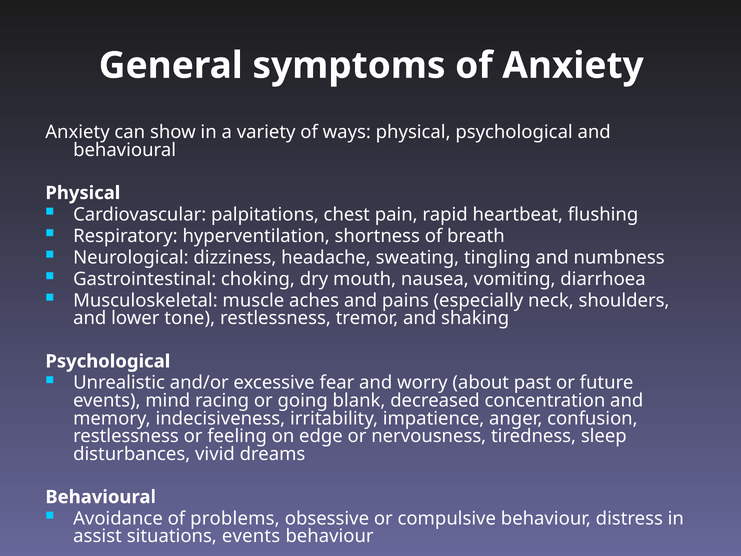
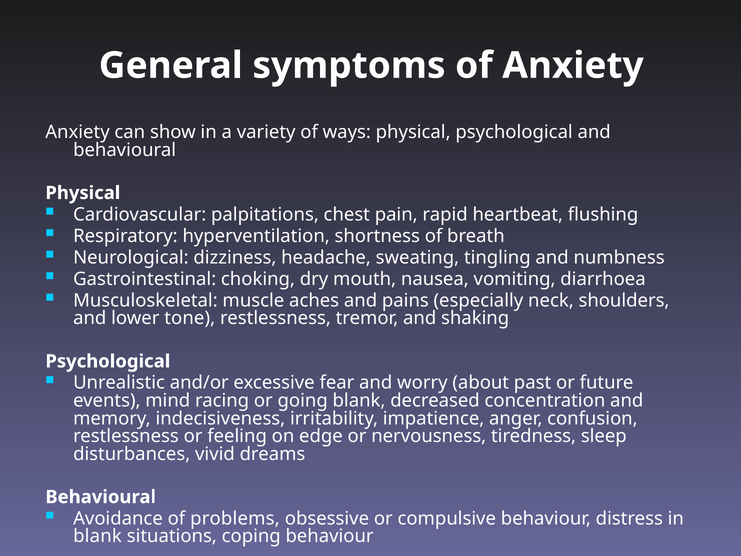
assist: assist -> blank (97, 536)
situations events: events -> coping (251, 536)
